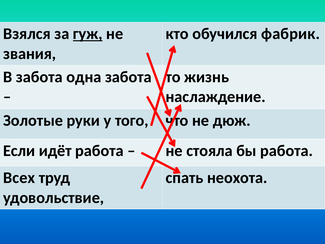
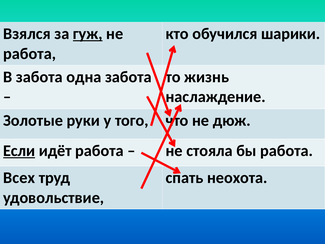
фабрик: фабрик -> шарики (291, 34)
звания: звания -> работа (30, 54)
Если underline: none -> present (19, 151)
